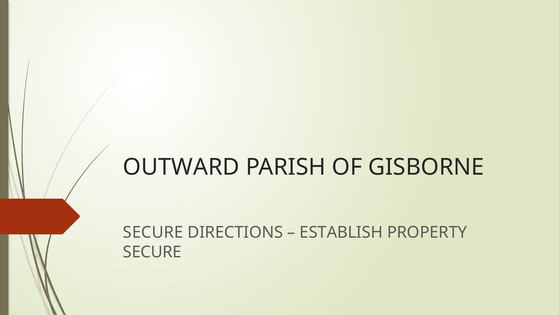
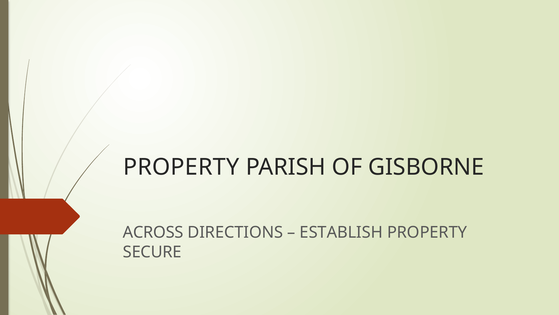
OUTWARD: OUTWARD -> PROPERTY (181, 167)
SECURE: SECURE -> ACROSS (153, 232)
